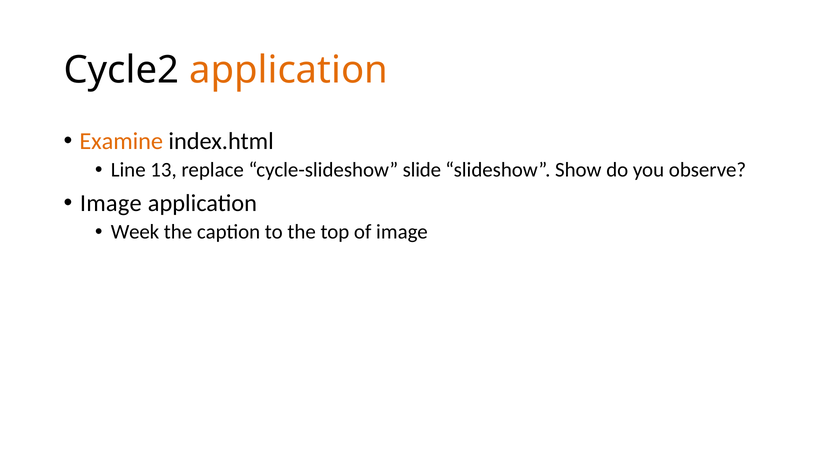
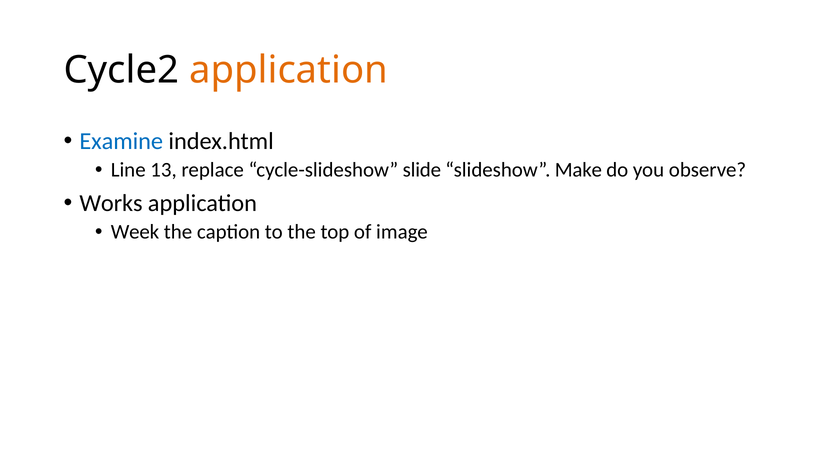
Examine colour: orange -> blue (121, 141)
Show: Show -> Make (578, 170)
Image: Image -> Works (111, 203)
